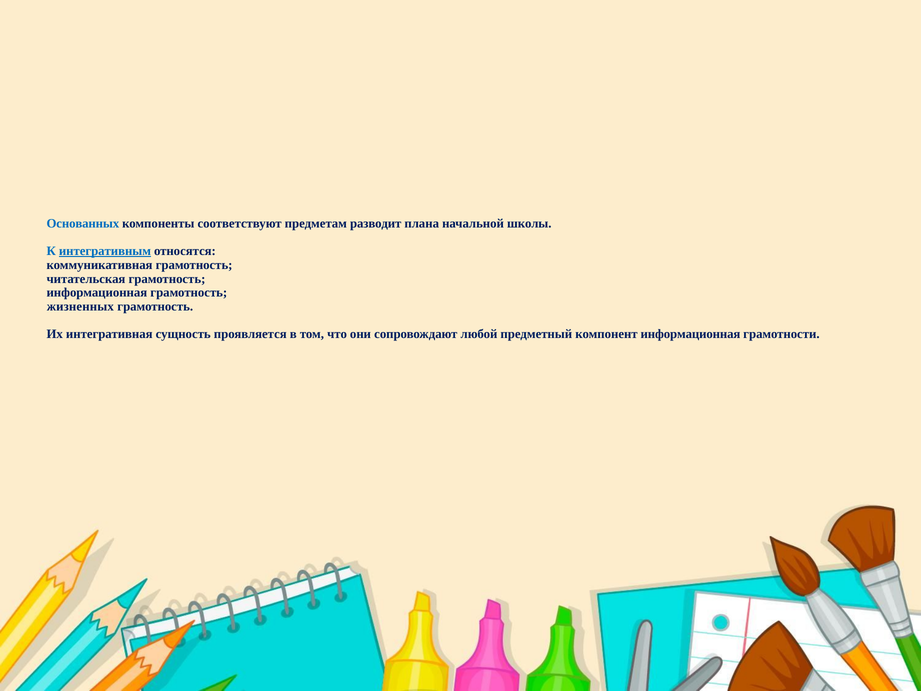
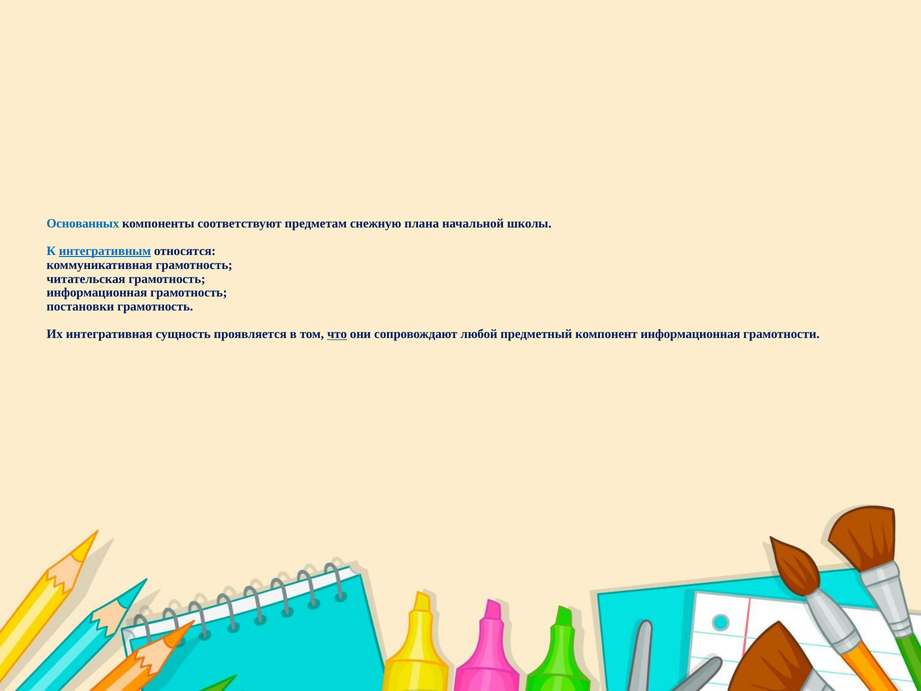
разводит: разводит -> снежную (376, 223)
жизненных: жизненных -> постановки (80, 306)
что underline: none -> present (337, 334)
